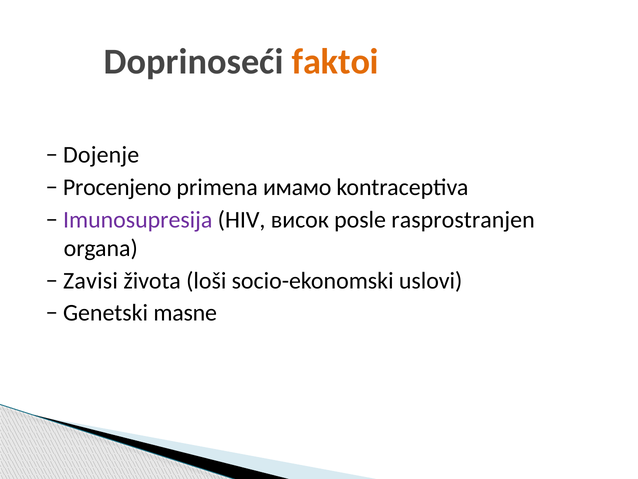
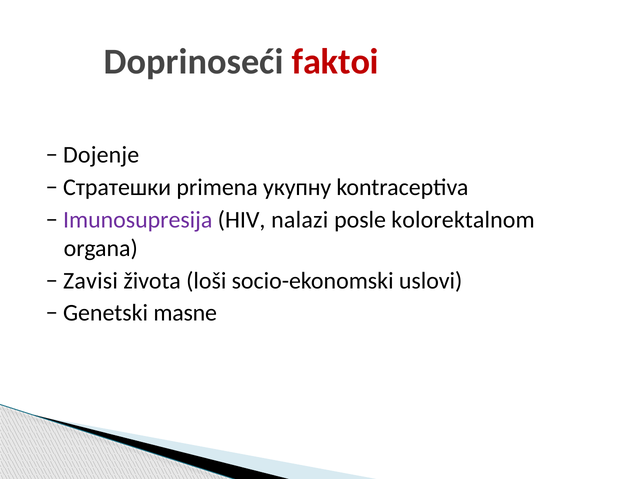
faktoi colour: orange -> red (335, 62)
Procenjeno: Procenjeno -> Стратешки (117, 187)
имамо: имамо -> укупну (297, 187)
висок: висок -> nalazi (300, 219)
rasprostranjen: rasprostranjen -> kolorektalnom (463, 219)
